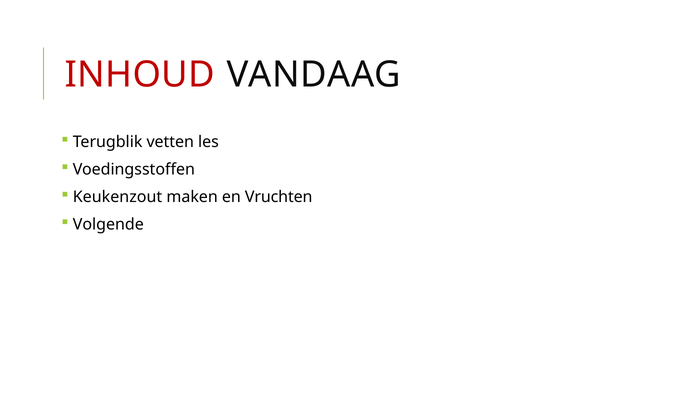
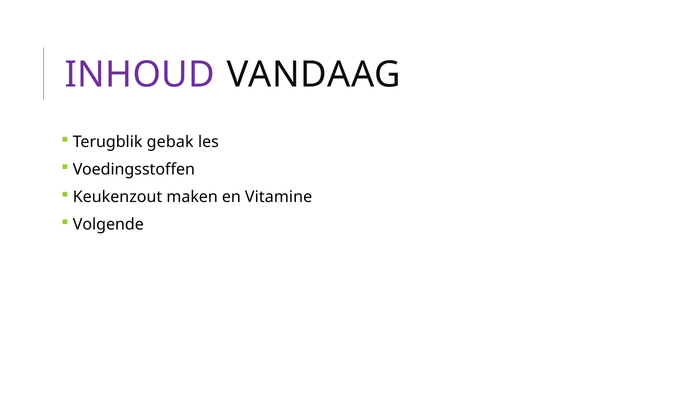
INHOUD colour: red -> purple (140, 75)
vetten: vetten -> gebak (170, 142)
Vruchten: Vruchten -> Vitamine (279, 197)
